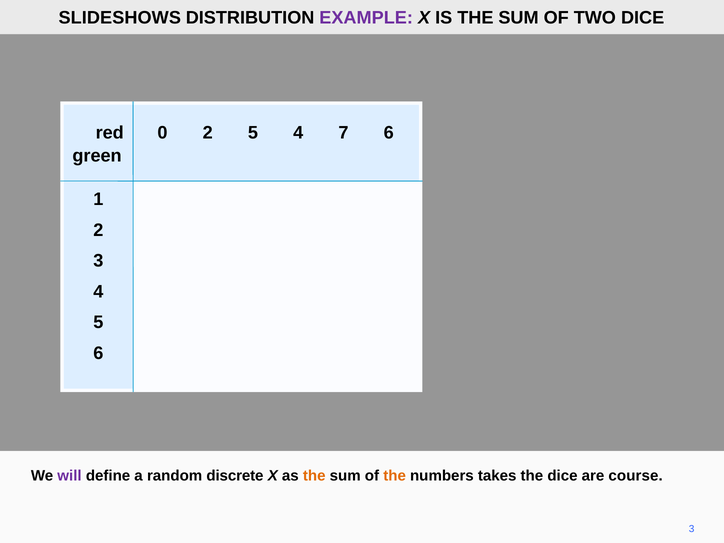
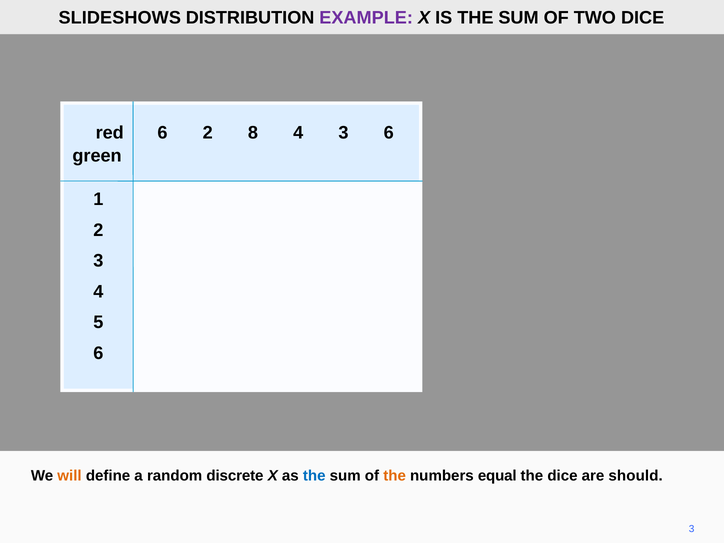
red 0: 0 -> 6 (162, 133)
2 5: 5 -> 8 (253, 133)
4 7: 7 -> 3 (343, 133)
will colour: purple -> orange (70, 476)
the colour: orange -> blue (314, 476)
takes: takes -> equal (497, 476)
course: course -> should (636, 476)
